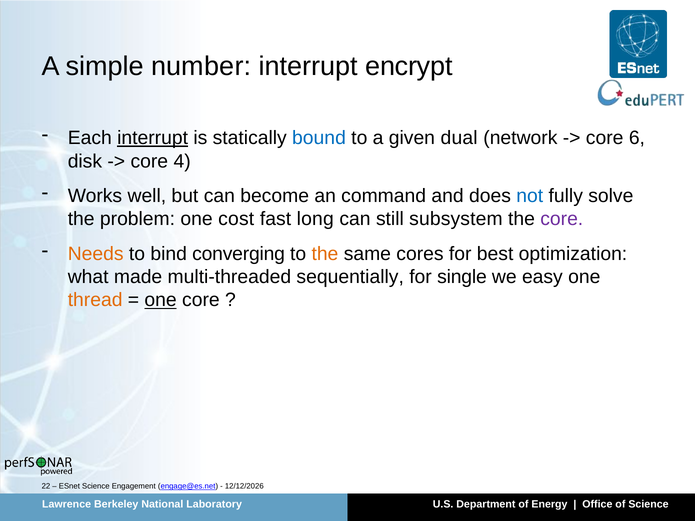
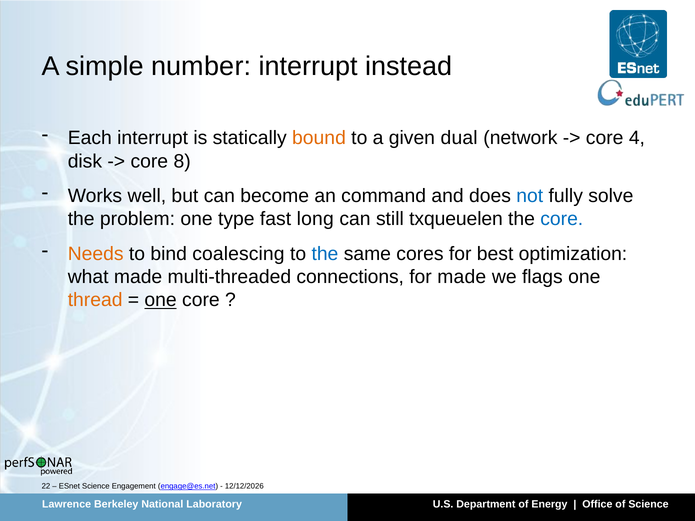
encrypt: encrypt -> instead (409, 66)
interrupt underline: present -> none (153, 138)
bound colour: blue -> orange (319, 138)
6: 6 -> 4 (637, 138)
4: 4 -> 8 (182, 161)
cost: cost -> type (236, 219)
subsystem: subsystem -> txqueuelen (456, 219)
core colour: purple -> blue (562, 219)
converging: converging -> coalescing (238, 254)
the colour: orange -> blue (325, 254)
sequentially: sequentially -> connections (350, 277)
for single: single -> made (462, 277)
easy: easy -> flags (542, 277)
